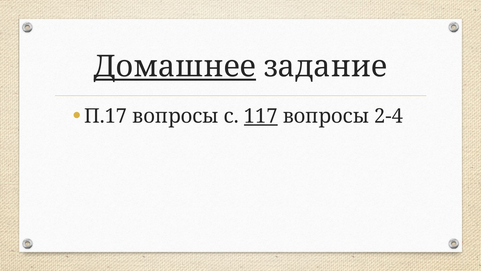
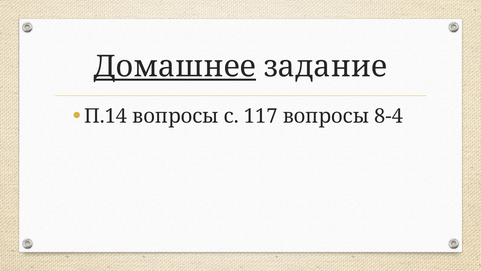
П.17: П.17 -> П.14 (106, 116)
117 underline: present -> none (261, 116)
2-4: 2-4 -> 8-4 (389, 116)
